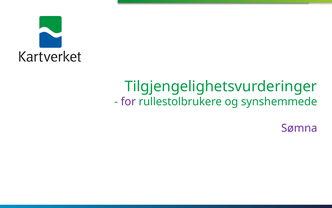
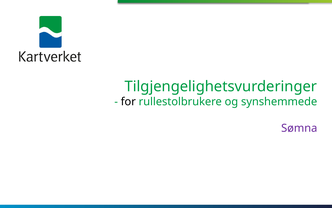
for colour: purple -> black (128, 101)
